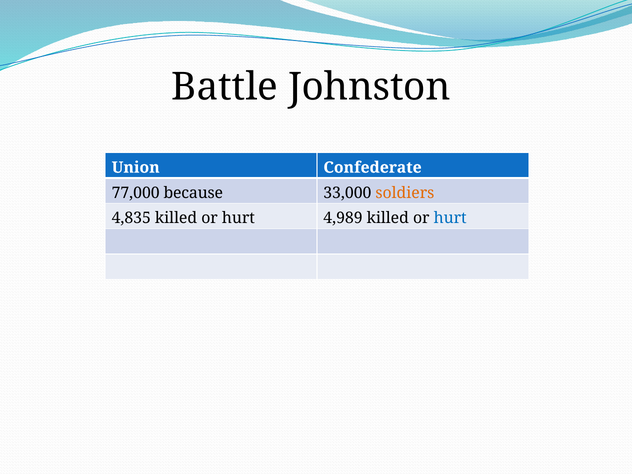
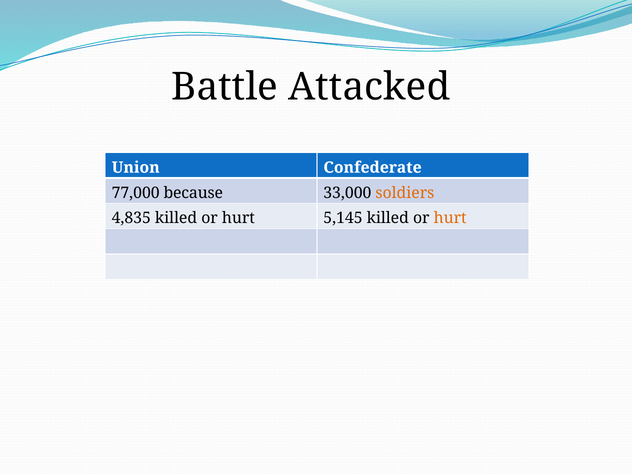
Johnston: Johnston -> Attacked (369, 87)
4,989: 4,989 -> 5,145 (343, 218)
hurt colour: blue -> orange (450, 218)
